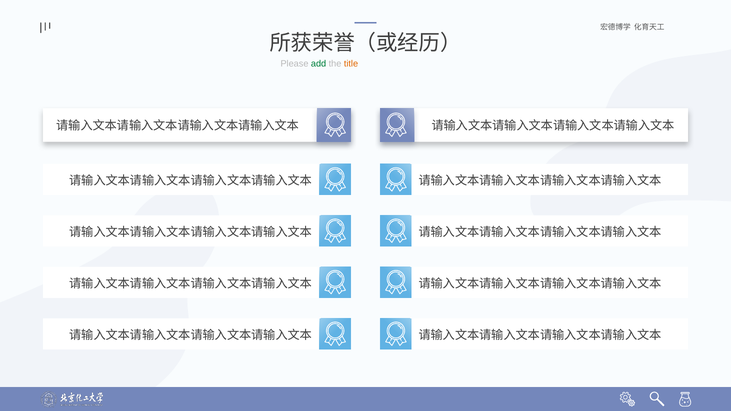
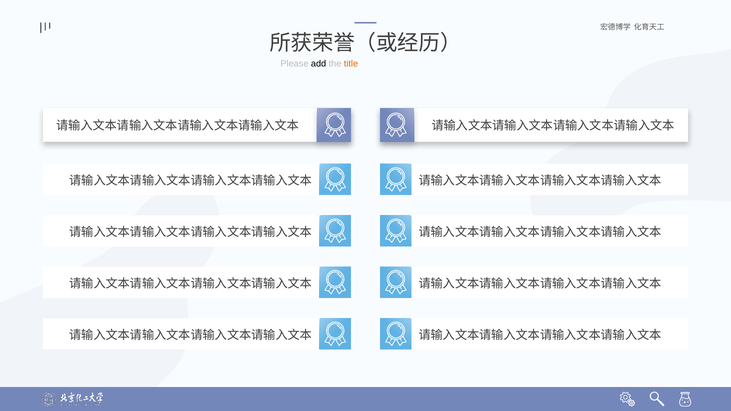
add colour: green -> black (319, 64)
